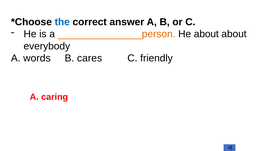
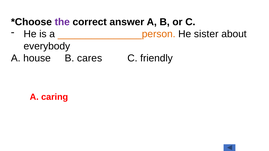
the colour: blue -> purple (62, 22)
He about: about -> sister (206, 34)
words: words -> house (37, 58)
